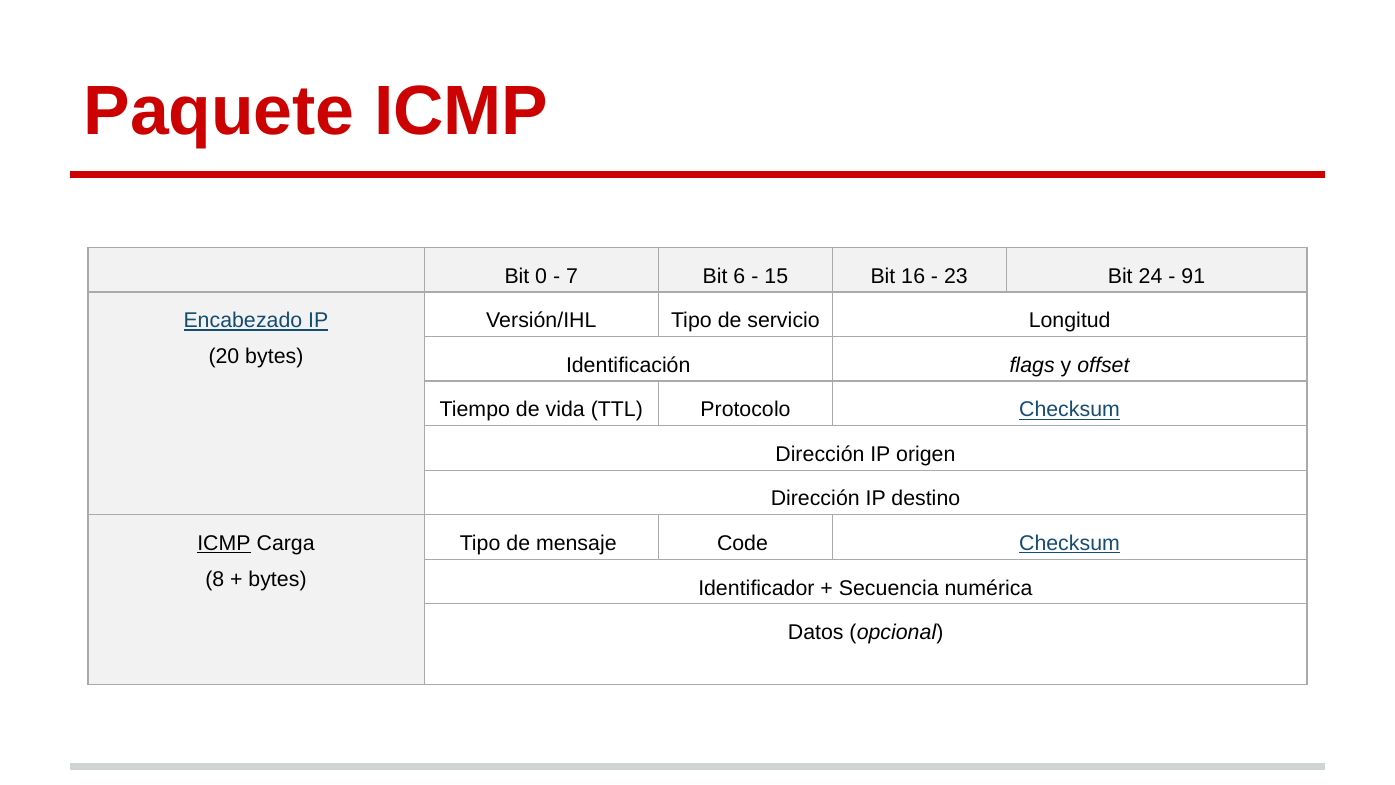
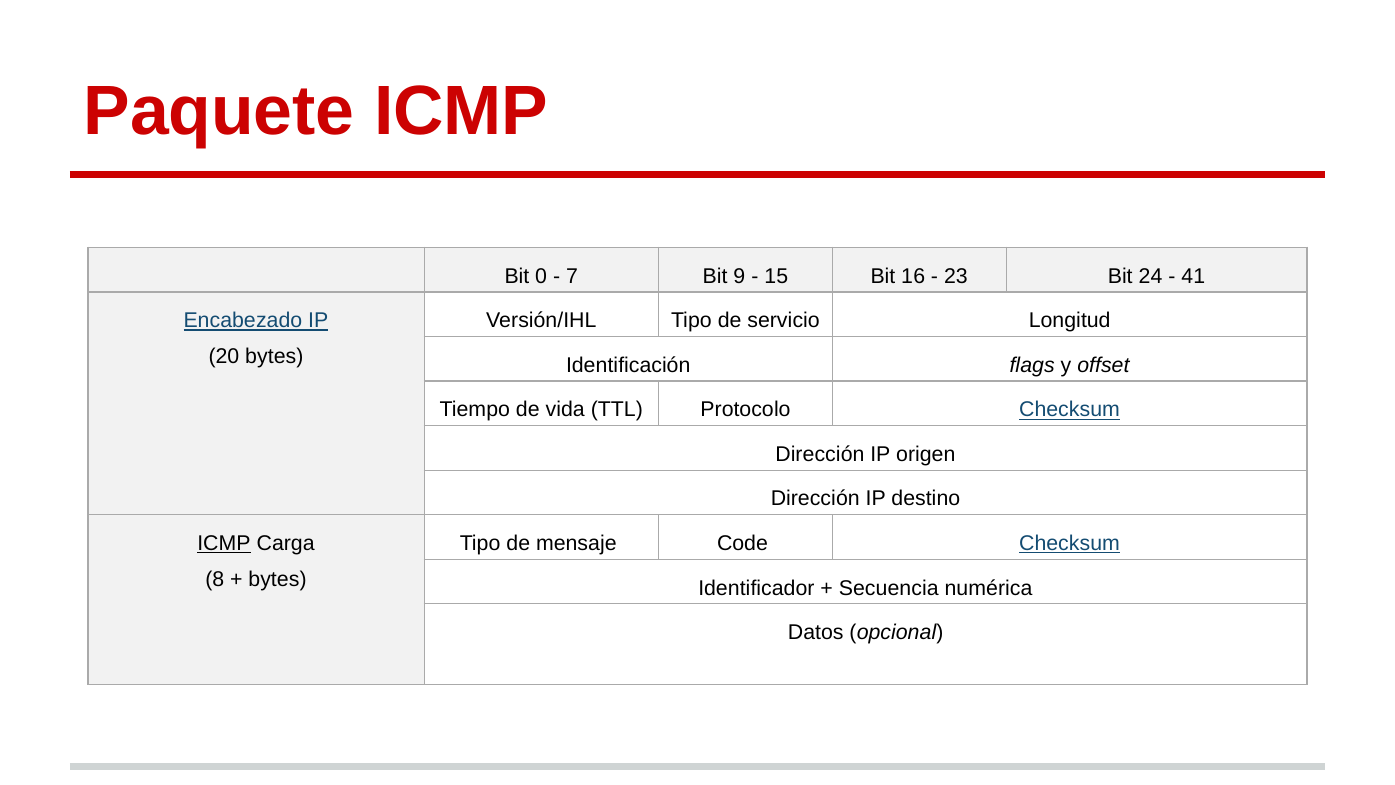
6: 6 -> 9 (739, 276)
91: 91 -> 41 (1193, 276)
